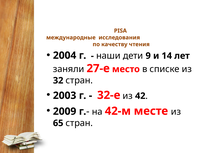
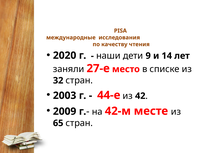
2004: 2004 -> 2020 (65, 55)
32-е: 32-е -> 44-е (109, 95)
